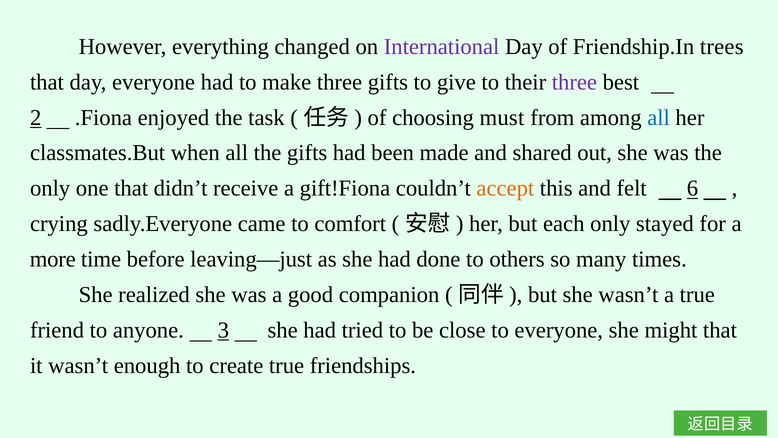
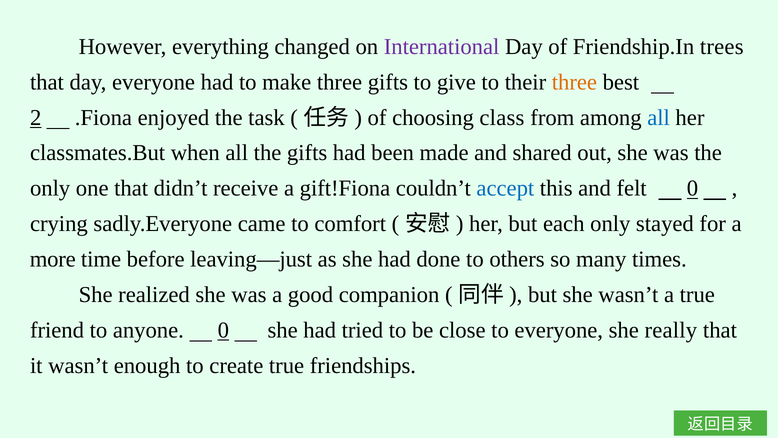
three colour: purple -> orange (574, 82)
must: must -> class (502, 117)
accept colour: orange -> blue (505, 188)
felt 6: 6 -> 0 (692, 188)
anyone 3: 3 -> 0 (223, 330)
might: might -> really (671, 330)
